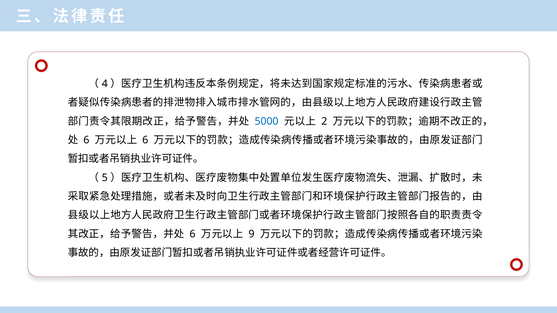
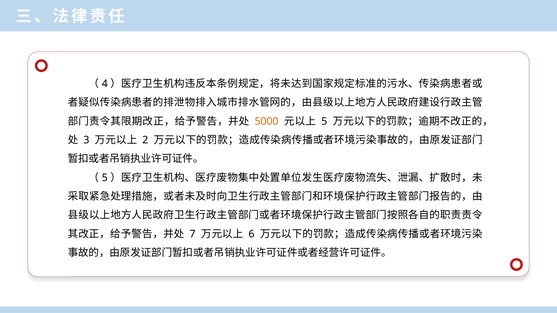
5000 colour: blue -> orange (267, 121)
2: 2 -> 5 (324, 121)
6: 6 -> 3 (86, 140)
6: 6 -> 2 (145, 140)
6: 6 -> 7 (193, 234)
9: 9 -> 6 (252, 234)
